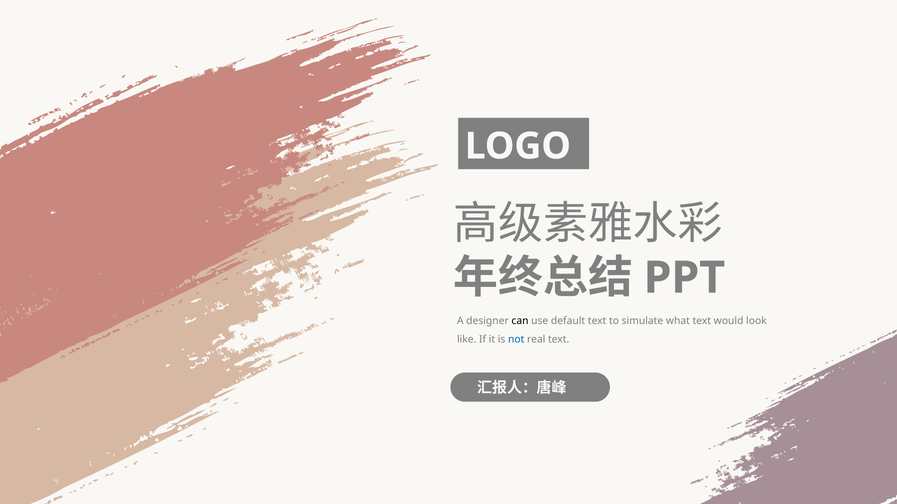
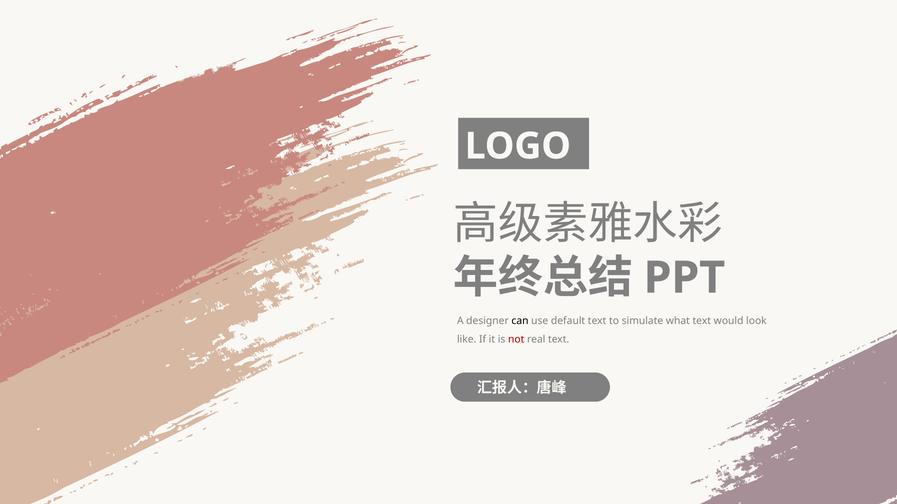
not colour: blue -> red (516, 340)
